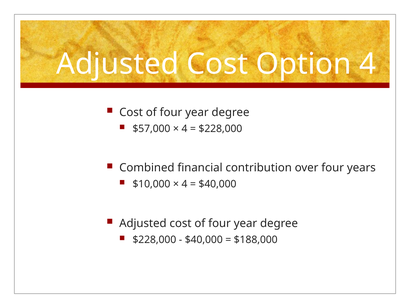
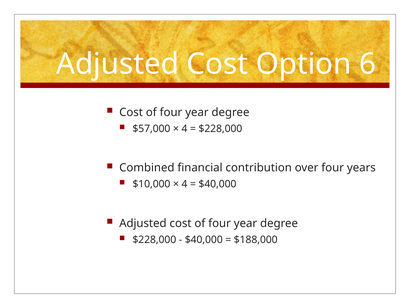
Option 4: 4 -> 6 (368, 64)
